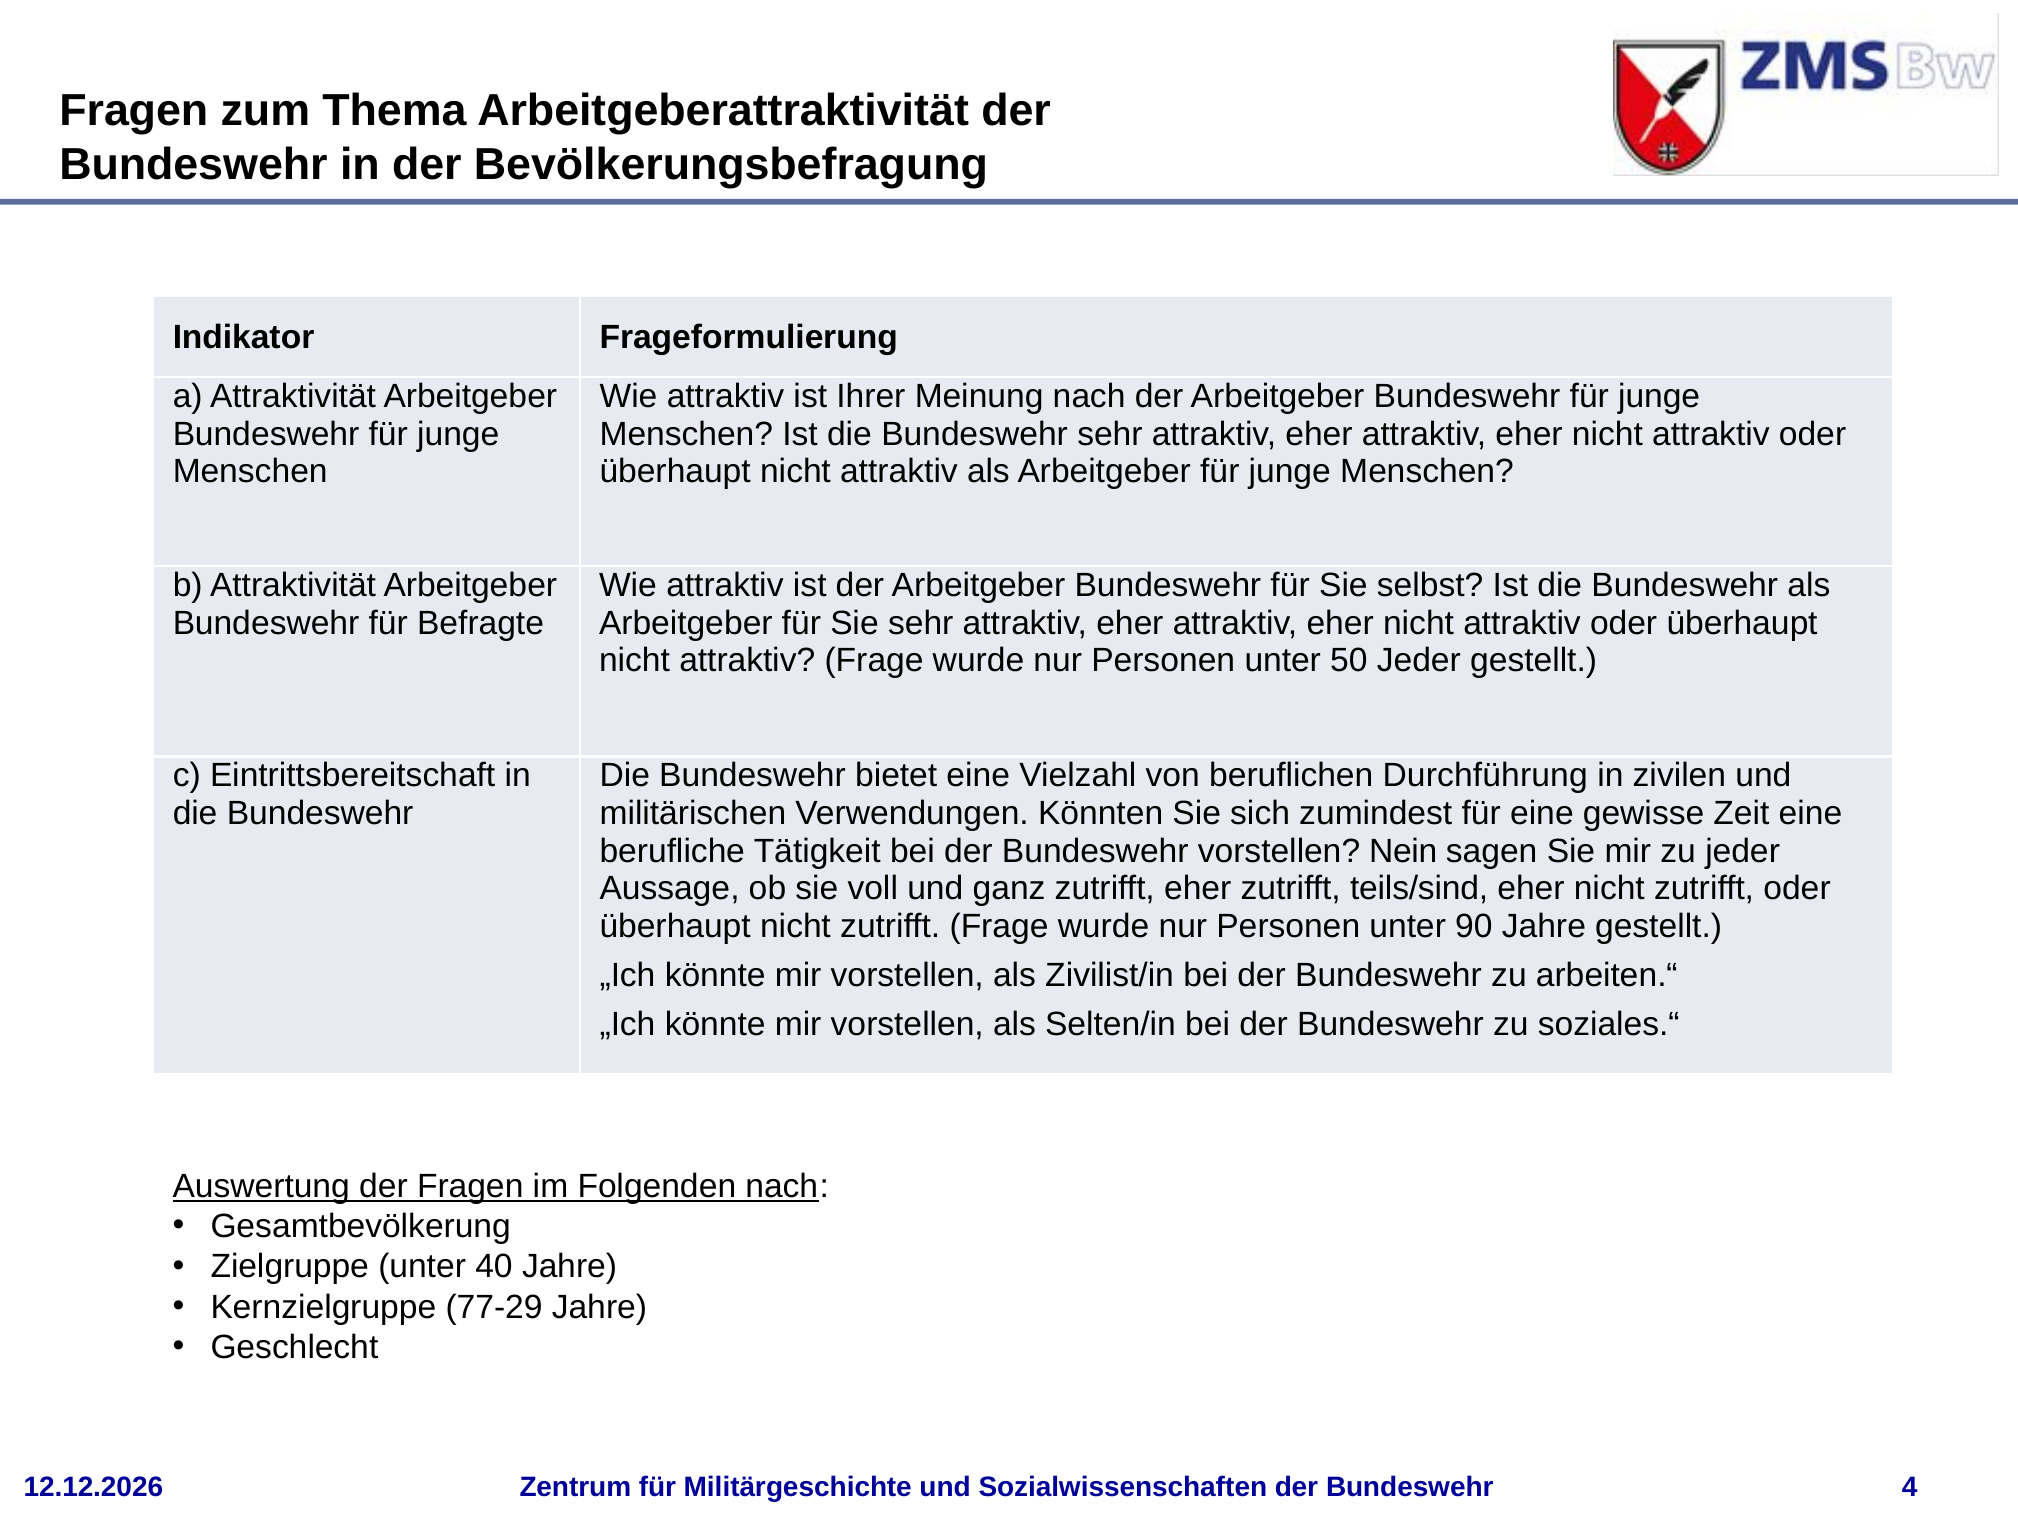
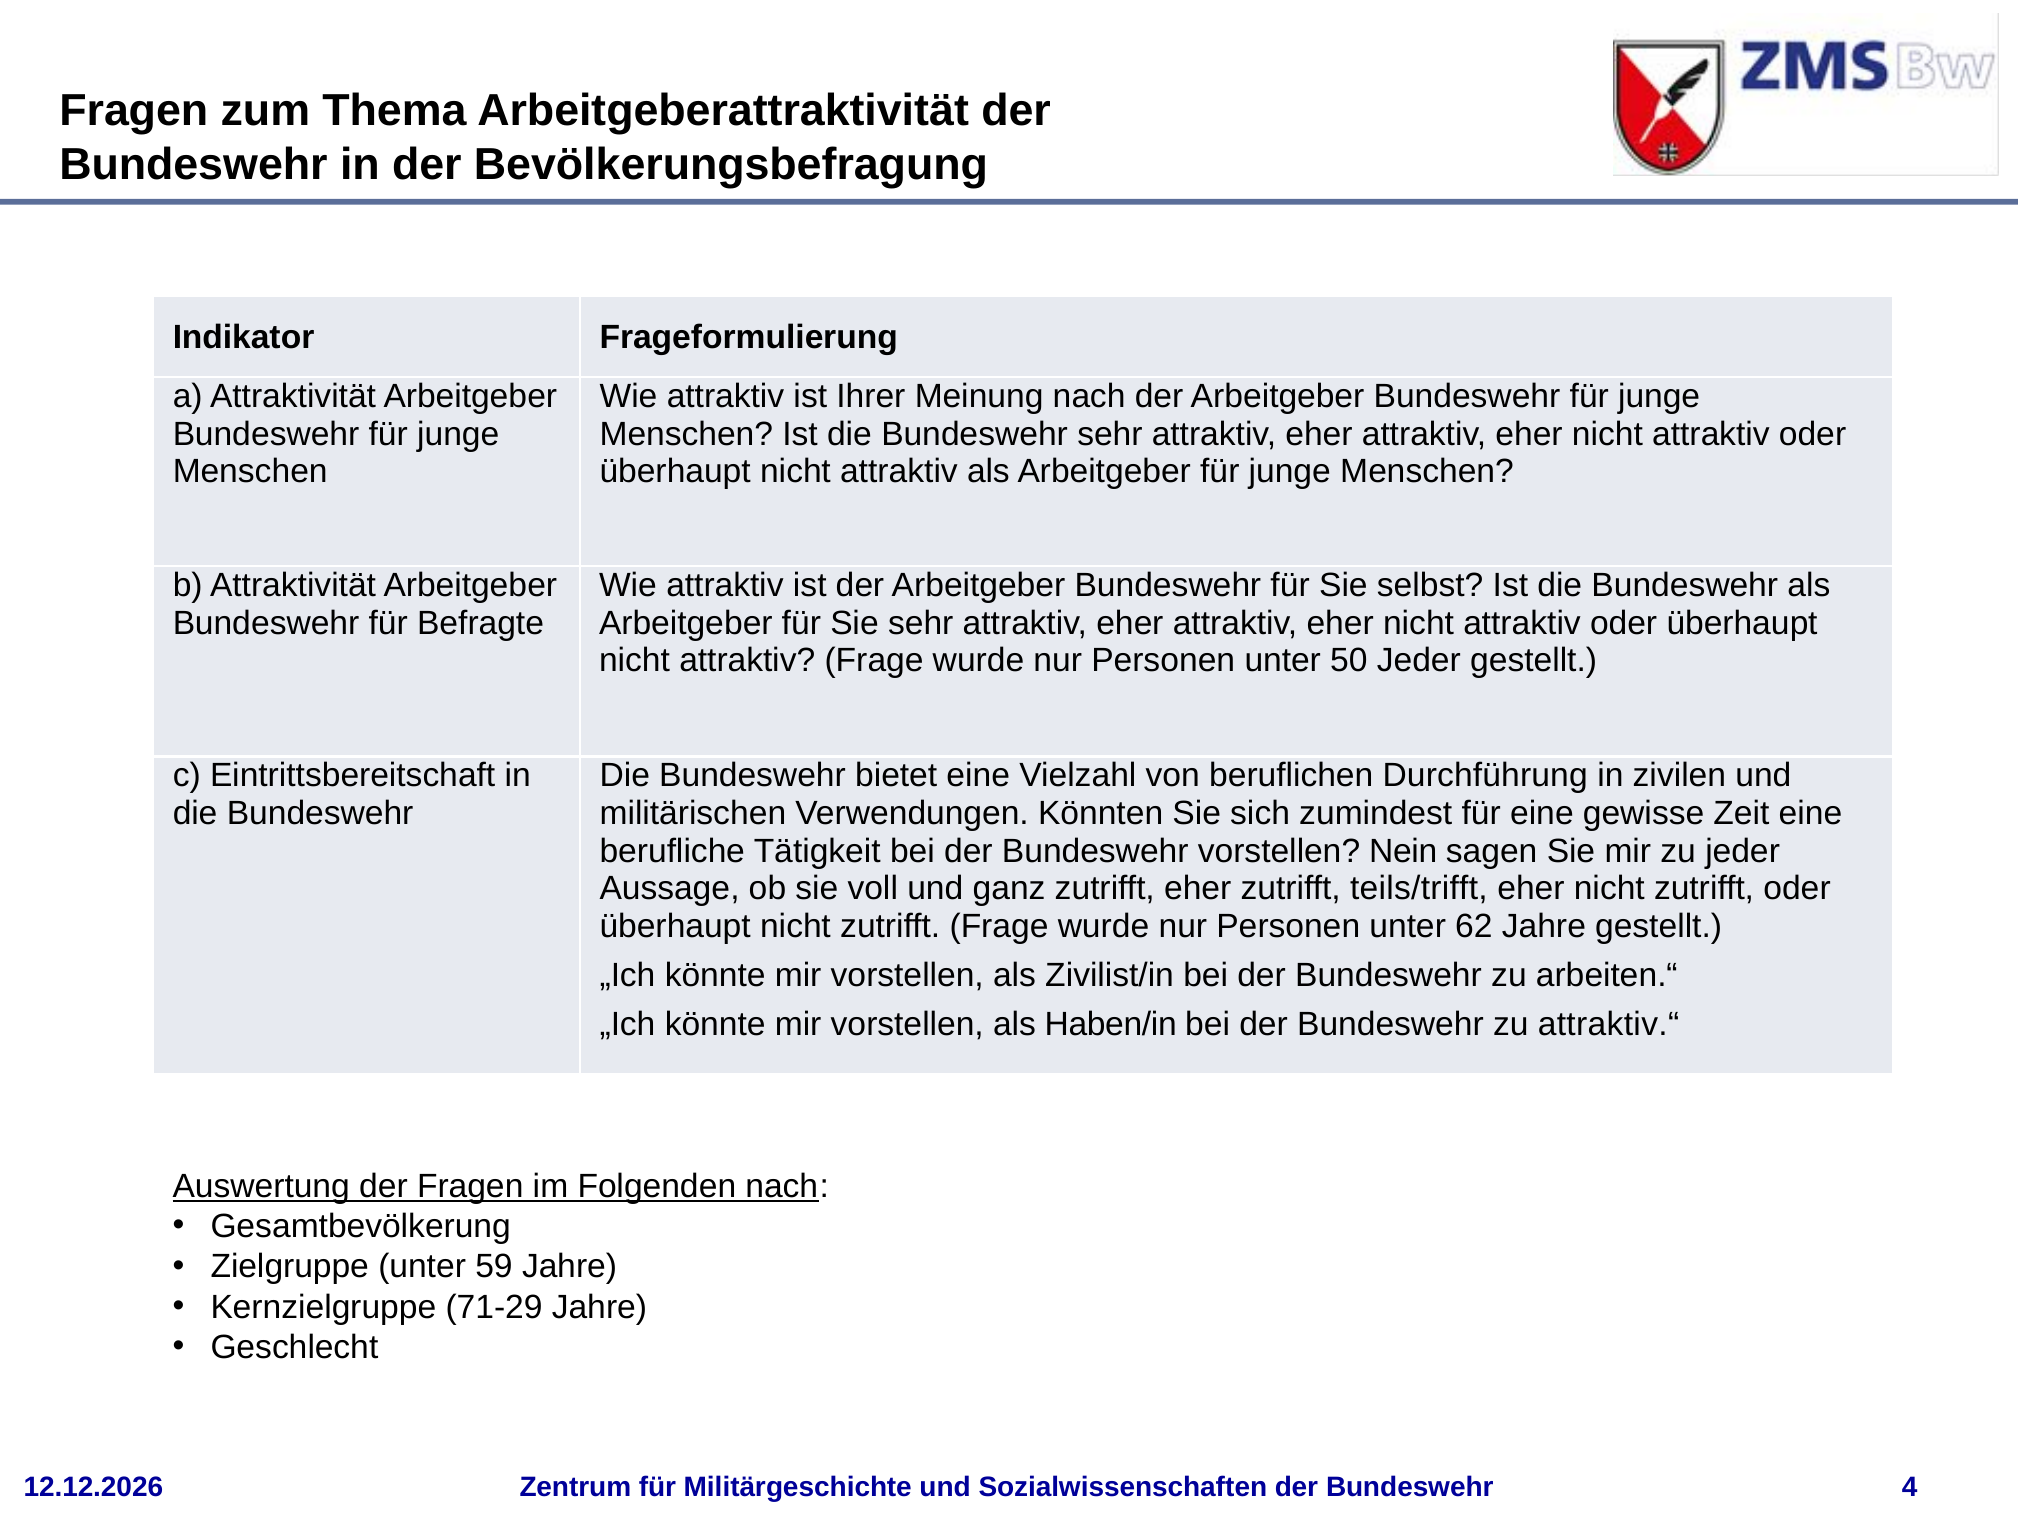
teils/sind: teils/sind -> teils/trifft (1419, 889)
90: 90 -> 62 (1474, 927)
Selten/in: Selten/in -> Haben/in (1111, 1025)
soziales.“: soziales.“ -> attraktiv.“ (1609, 1025)
40: 40 -> 59 (494, 1267)
77-29: 77-29 -> 71-29 (494, 1308)
